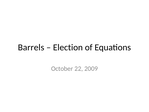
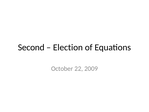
Barrels: Barrels -> Second (31, 47)
